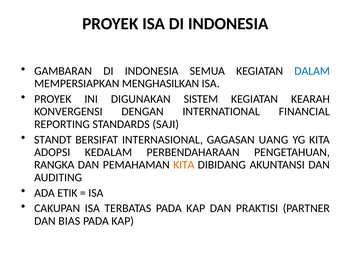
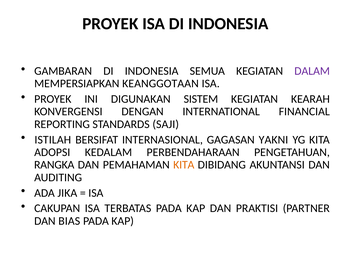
DALAM colour: blue -> purple (312, 71)
MENGHASILKAN: MENGHASILKAN -> KEANGGOTAAN (160, 84)
STANDT: STANDT -> ISTILAH (53, 140)
UANG: UANG -> YAKNI (273, 140)
ETIK: ETIK -> JIKA (67, 193)
